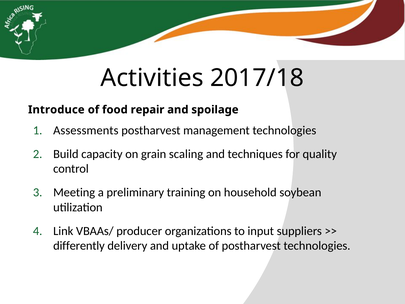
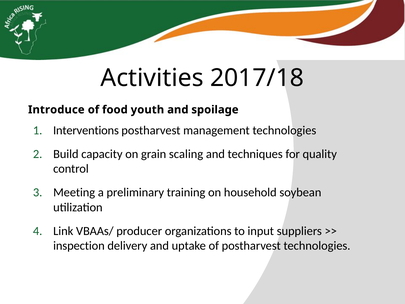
repair: repair -> youth (147, 110)
Assessments: Assessments -> Interventions (86, 130)
differently: differently -> inspection (79, 246)
